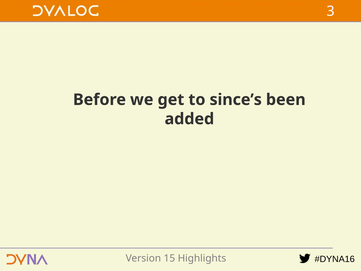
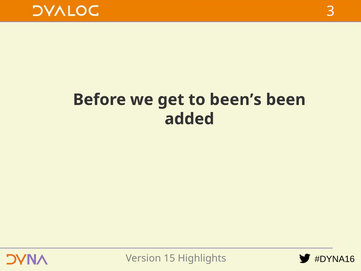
since’s: since’s -> been’s (236, 100)
